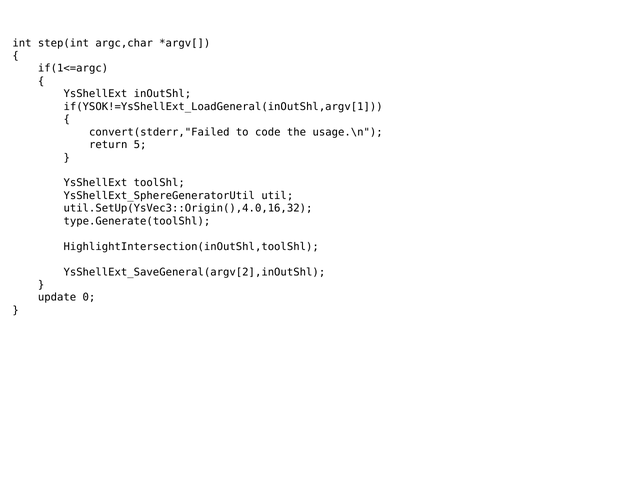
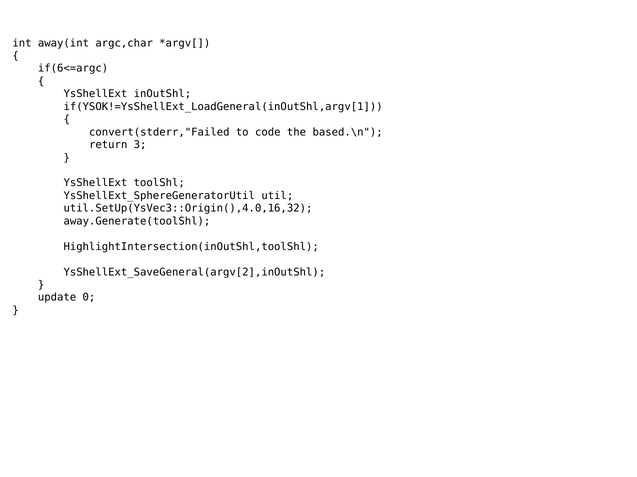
step(int: step(int -> away(int (63, 43)
if(1<=argc: if(1<=argc -> if(6<=argc (73, 69)
usage.\n: usage.\n -> based.\n (348, 132)
5: 5 -> 3 (140, 145)
type.Generate(toolShl: type.Generate(toolShl -> away.Generate(toolShl (137, 221)
